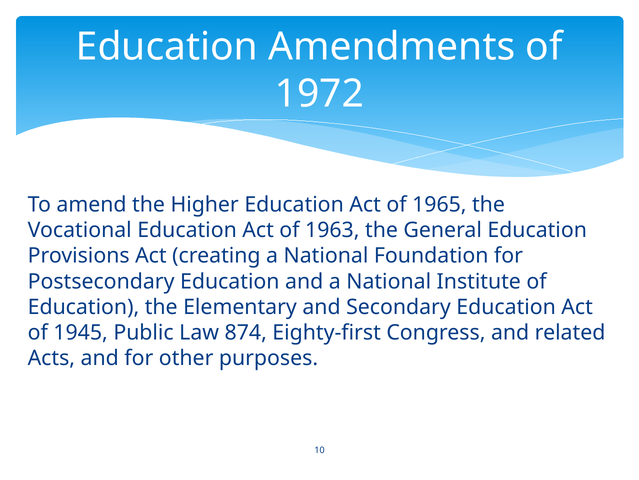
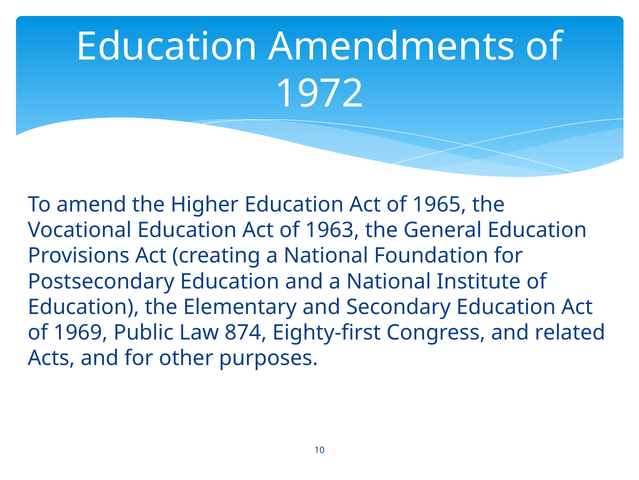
1945: 1945 -> 1969 (81, 332)
